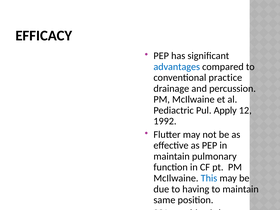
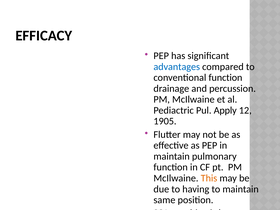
conventional practice: practice -> function (225, 78)
1992: 1992 -> 1905 (165, 121)
This colour: blue -> orange (209, 178)
